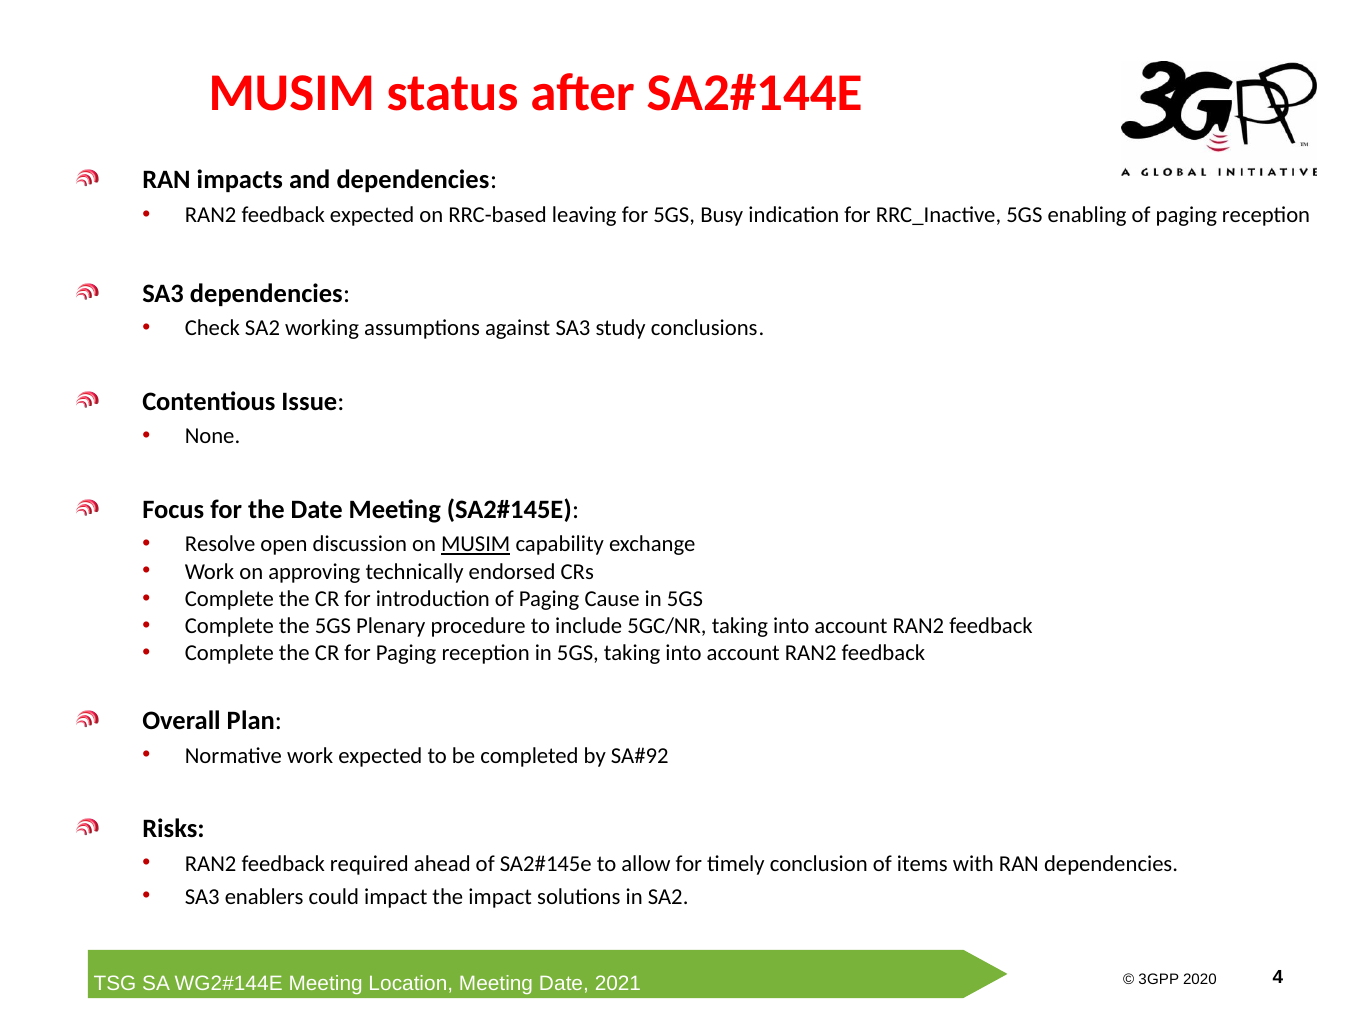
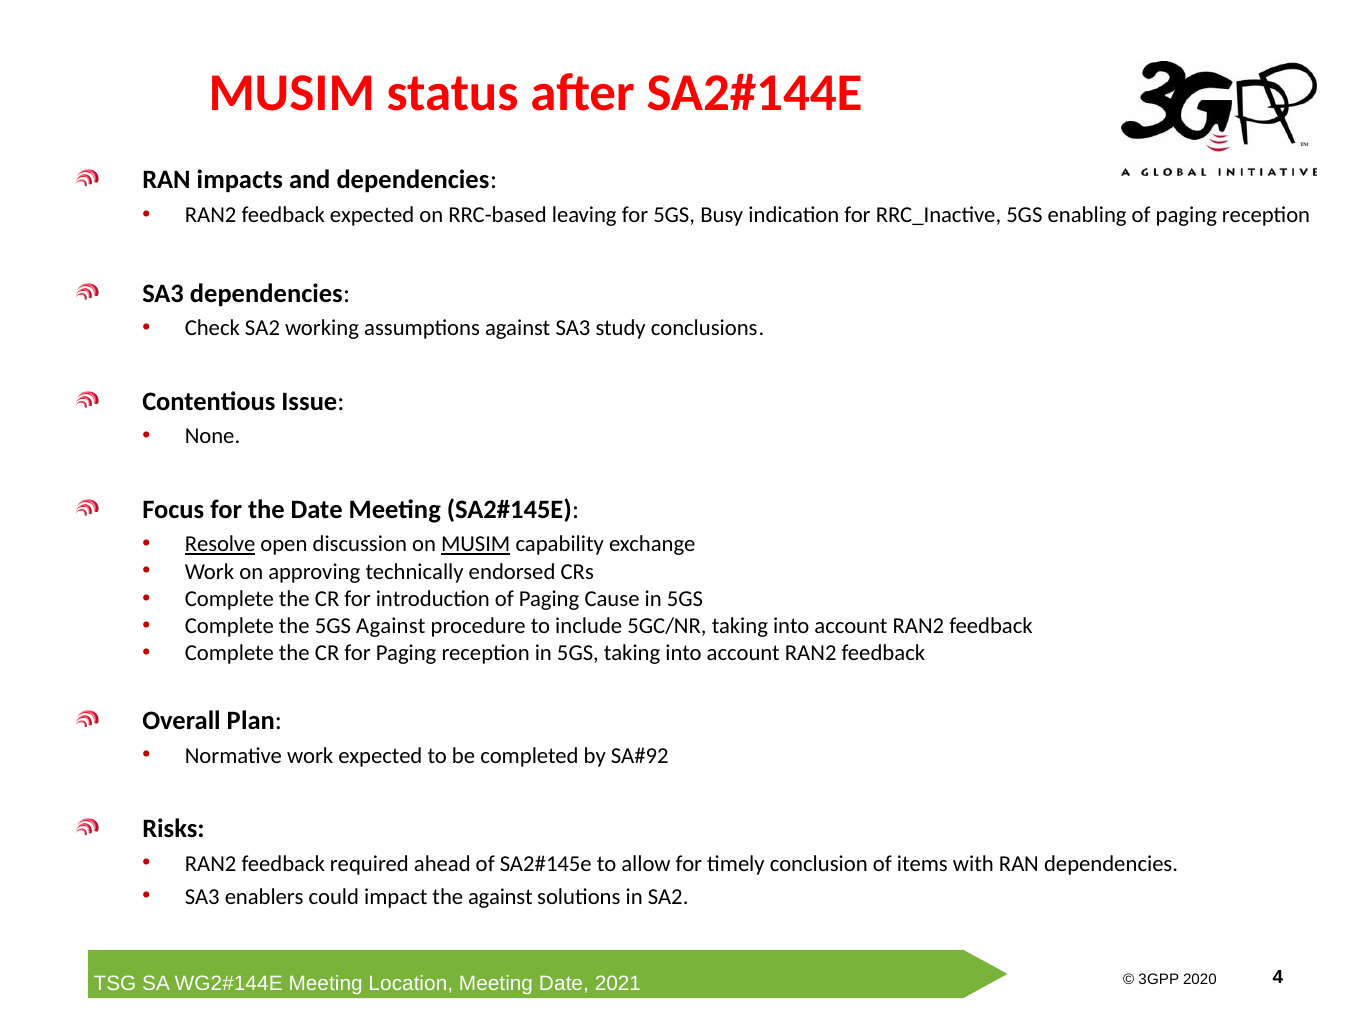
Resolve underline: none -> present (220, 545)
5GS Plenary: Plenary -> Against (391, 626)
the impact: impact -> against (500, 897)
